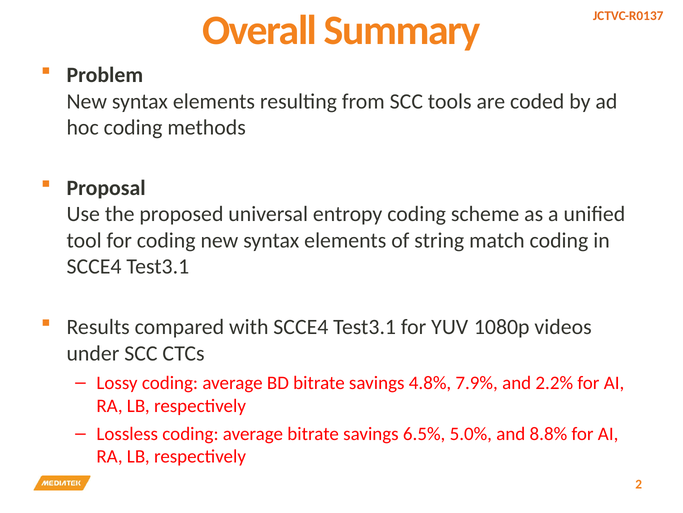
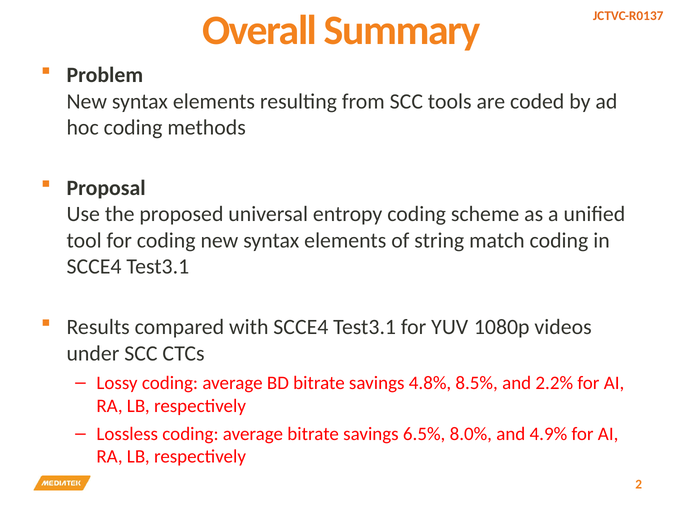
7.9%: 7.9% -> 8.5% (477, 382)
5.0%: 5.0% -> 8.0% (471, 433)
8.8%: 8.8% -> 4.9% (548, 433)
